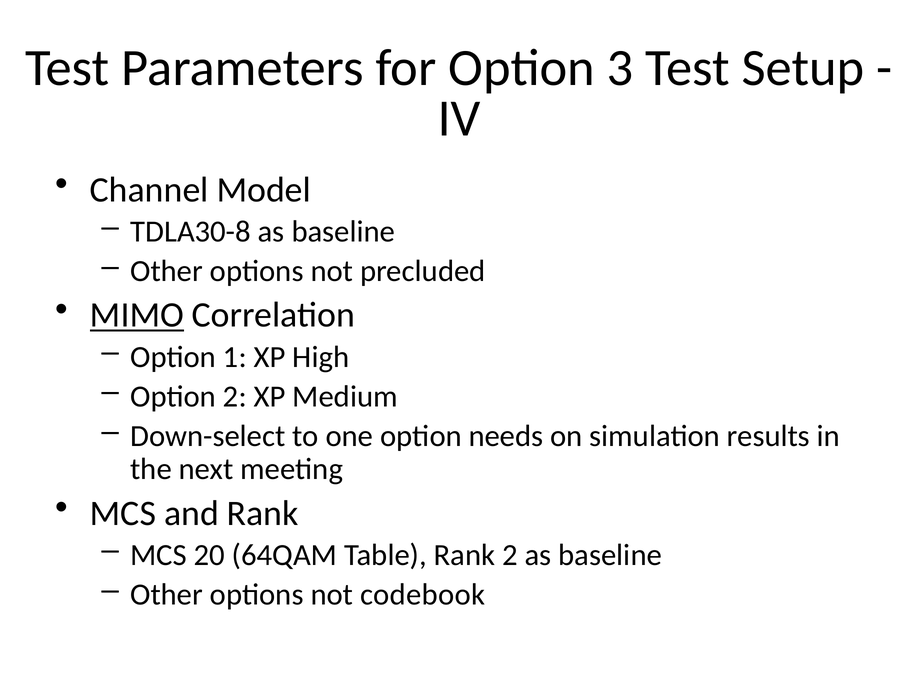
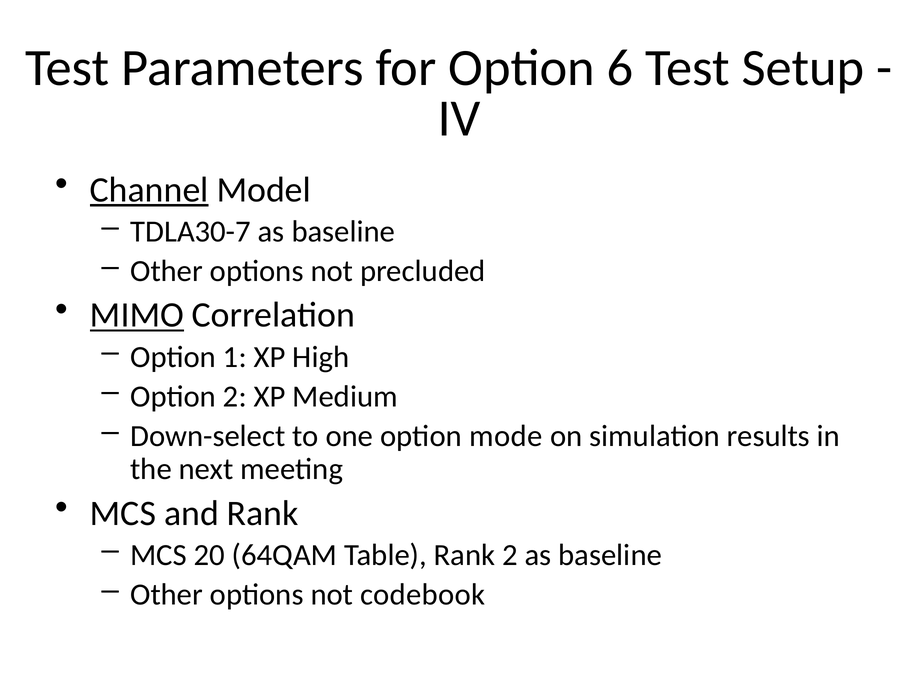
3: 3 -> 6 (620, 68)
Channel underline: none -> present (149, 190)
TDLA30-8: TDLA30-8 -> TDLA30-7 (191, 232)
needs: needs -> mode (506, 436)
